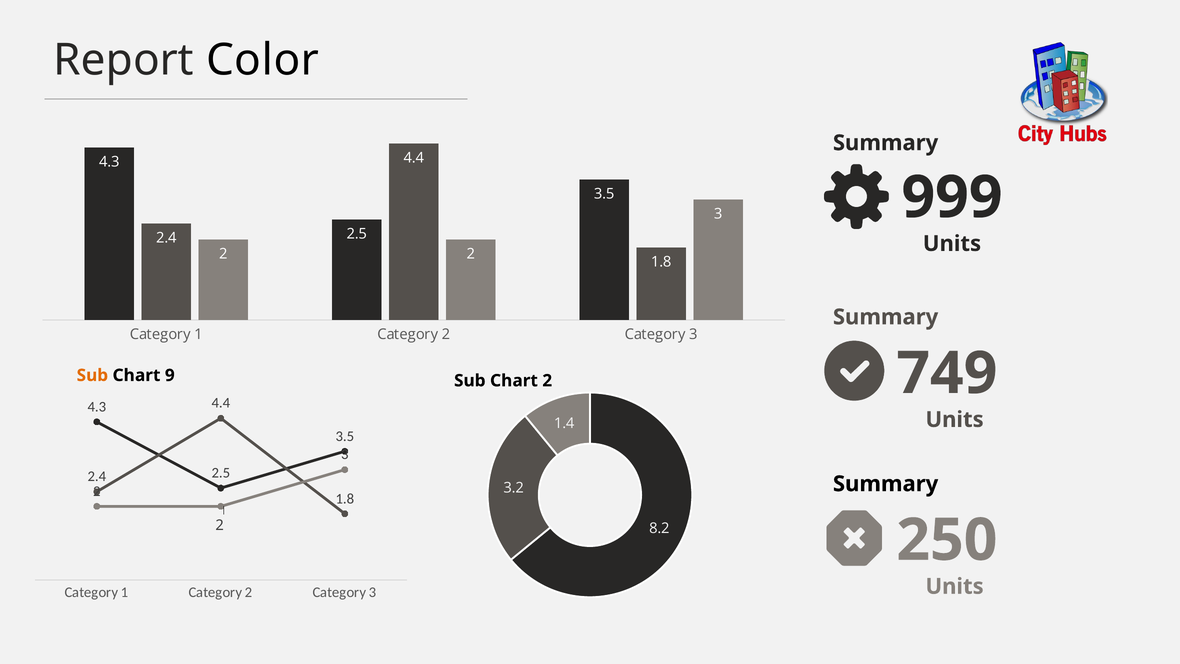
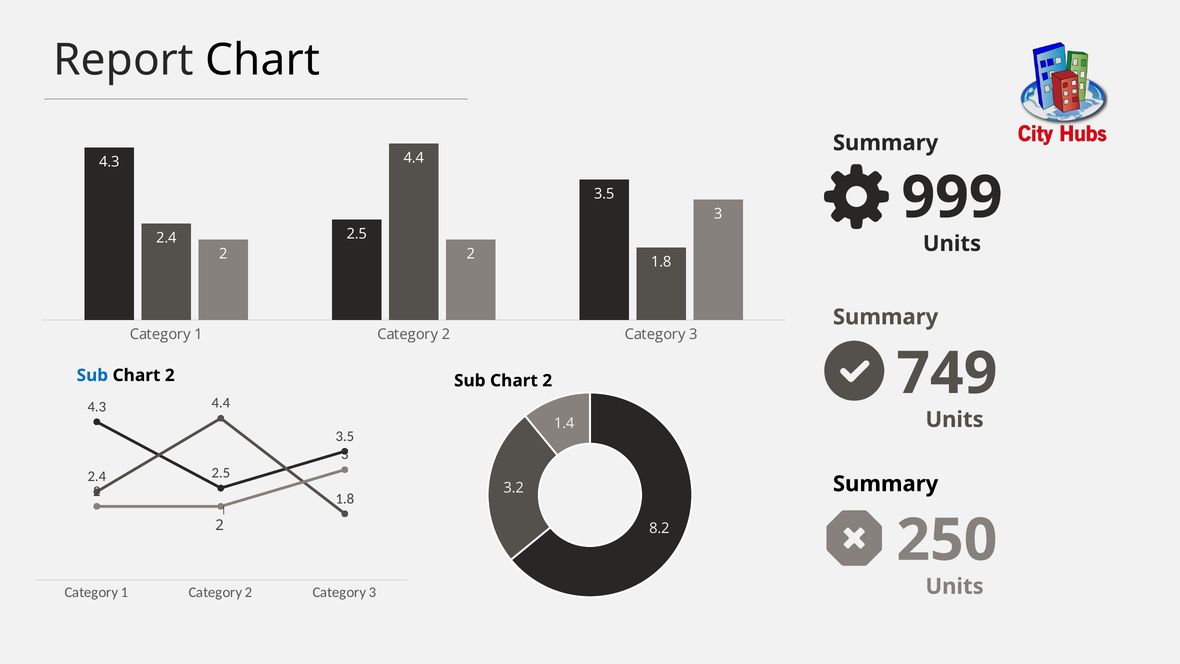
Report Color: Color -> Chart (263, 60)
Sub colour: orange -> blue (92, 375)
9: 9 -> 2 (170, 375)
